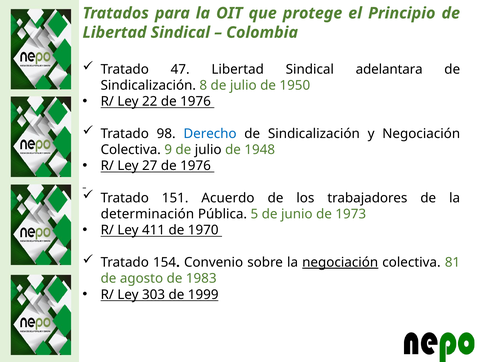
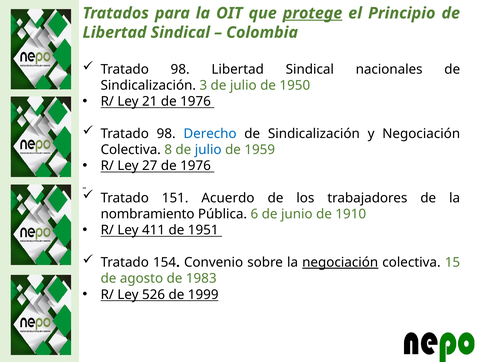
protege underline: none -> present (313, 13)
47: 47 -> 98 (180, 69)
adelantara: adelantara -> nacionales (389, 69)
8: 8 -> 3 (203, 85)
22: 22 -> 21 (150, 101)
9: 9 -> 8 (168, 150)
julio colour: black -> blue (208, 150)
1948: 1948 -> 1959 (260, 150)
determinación: determinación -> nombramiento (148, 214)
5: 5 -> 6 (254, 214)
1973: 1973 -> 1910 (351, 214)
1970: 1970 -> 1951 (203, 230)
81: 81 -> 15 (453, 262)
303: 303 -> 526 (154, 294)
